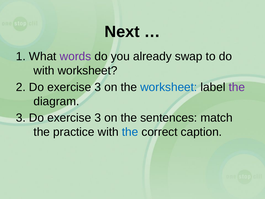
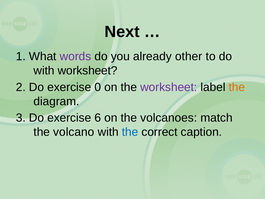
swap: swap -> other (189, 56)
2 Do exercise 3: 3 -> 0 (98, 87)
worksheet colour: blue -> purple (169, 87)
the colour: purple -> orange (237, 87)
3 Do exercise 3: 3 -> 6 (98, 118)
sentences: sentences -> volcanoes (169, 118)
practice: practice -> volcano (74, 132)
